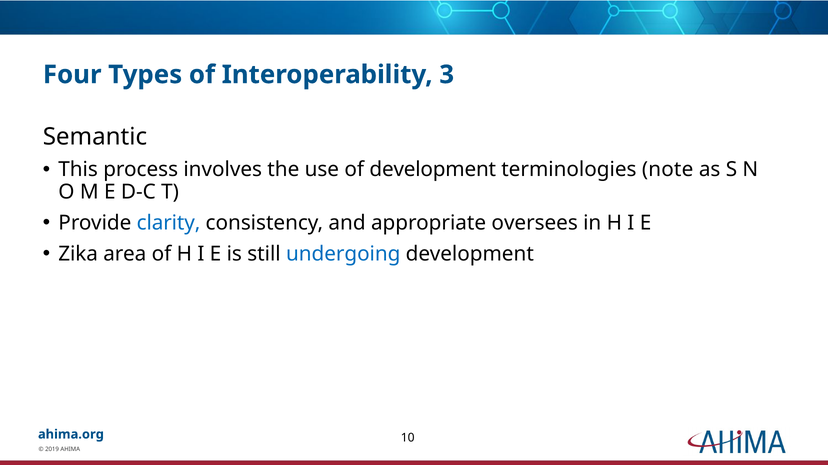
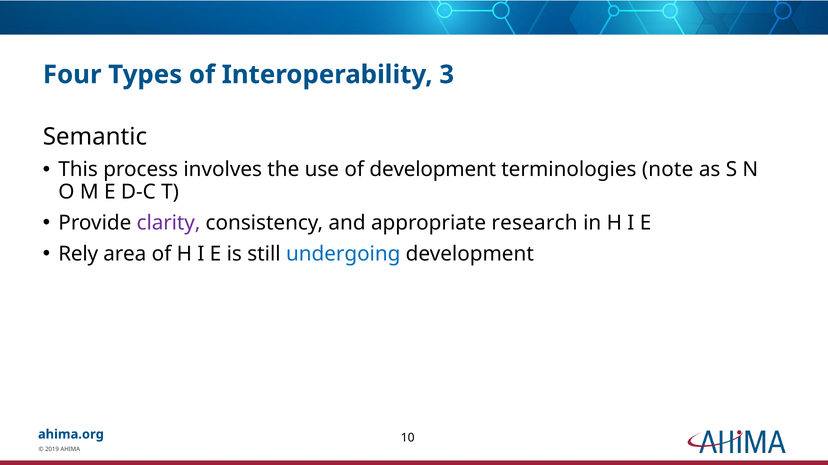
clarity colour: blue -> purple (169, 223)
oversees: oversees -> research (535, 223)
Zika: Zika -> Rely (78, 254)
